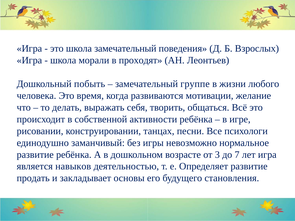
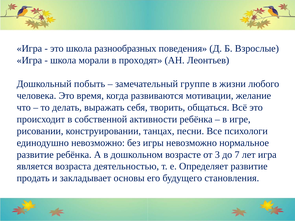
школа замечательный: замечательный -> разнообразных (125, 49)
Взрослых: Взрослых -> Взрослые (257, 49)
единодушно заманчивый: заманчивый -> невозможно (98, 143)
навыков: навыков -> возраста (73, 167)
